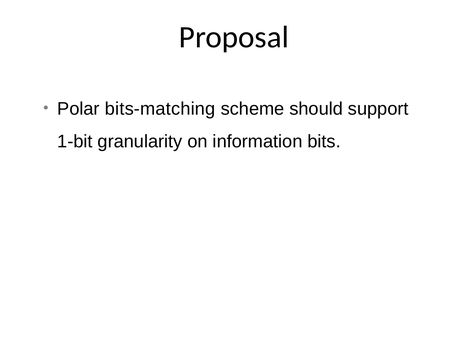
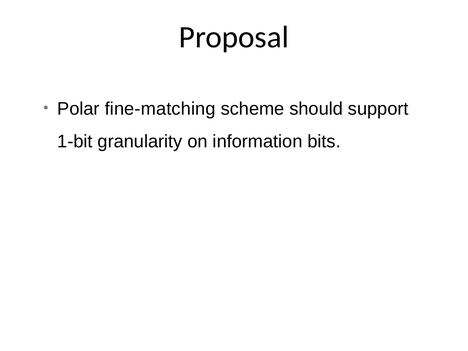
bits-matching: bits-matching -> fine-matching (160, 109)
